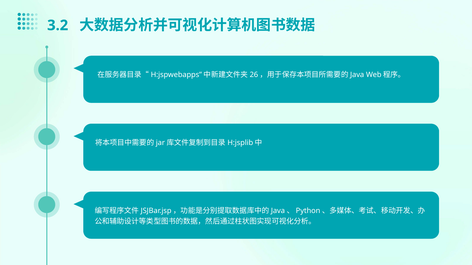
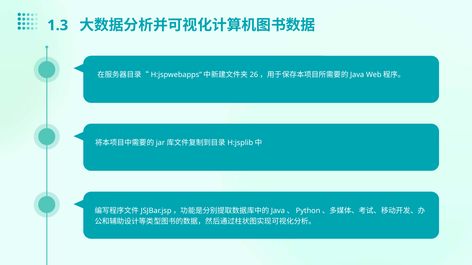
3.2: 3.2 -> 1.3 (58, 25)
